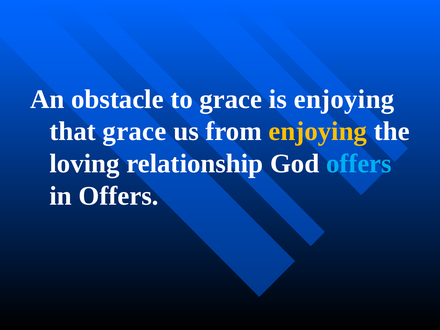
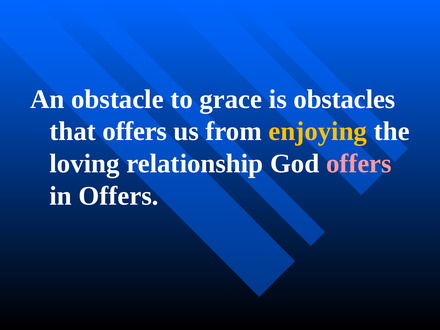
is enjoying: enjoying -> obstacles (344, 99)
that grace: grace -> offers (135, 131)
offers colour: light blue -> pink (359, 164)
